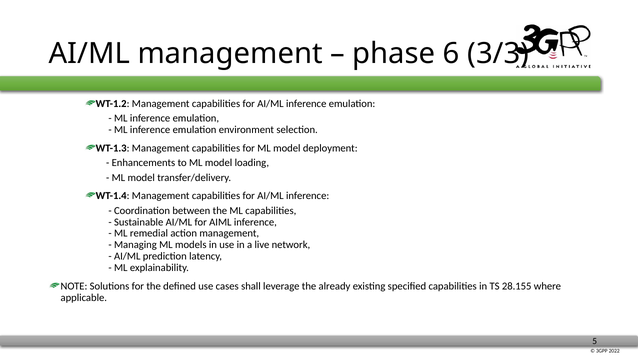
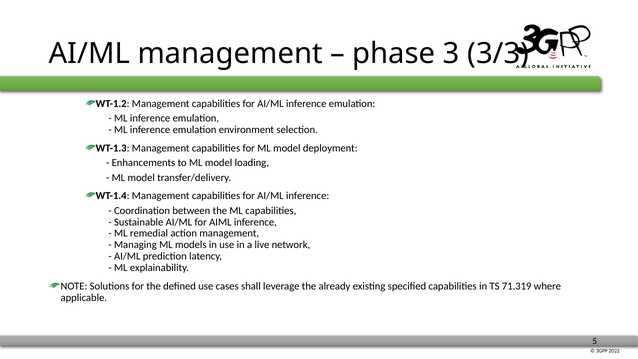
6: 6 -> 3 (451, 54)
28.155: 28.155 -> 71.319 (517, 286)
